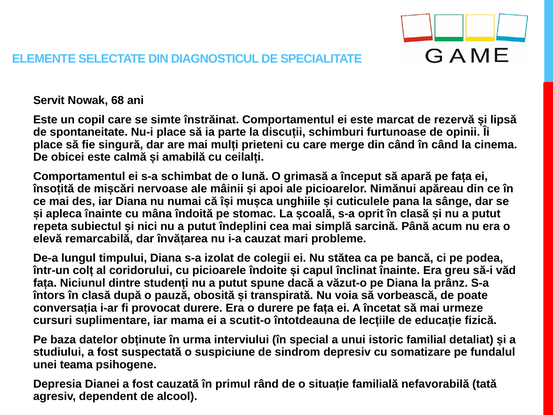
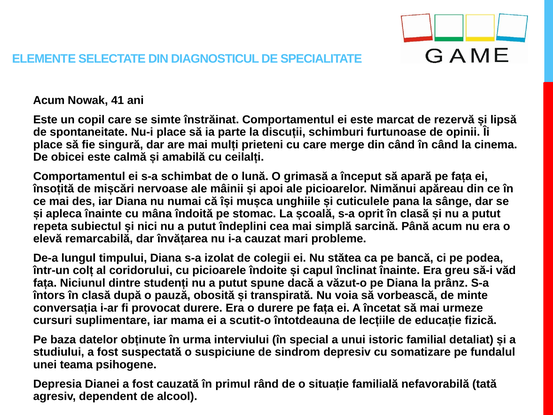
Servit: Servit -> Acum (49, 100)
68: 68 -> 41 (118, 100)
poate: poate -> minte (472, 295)
